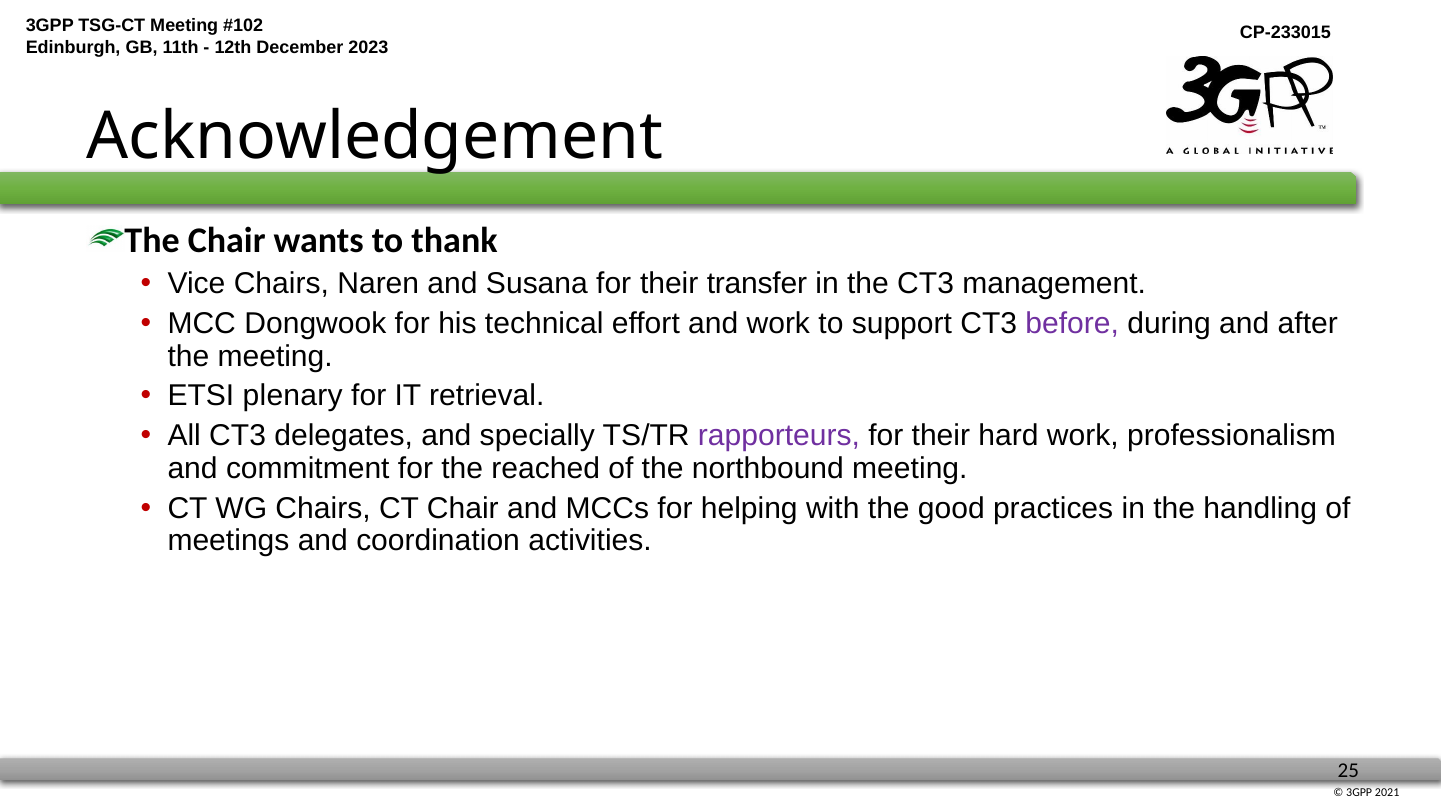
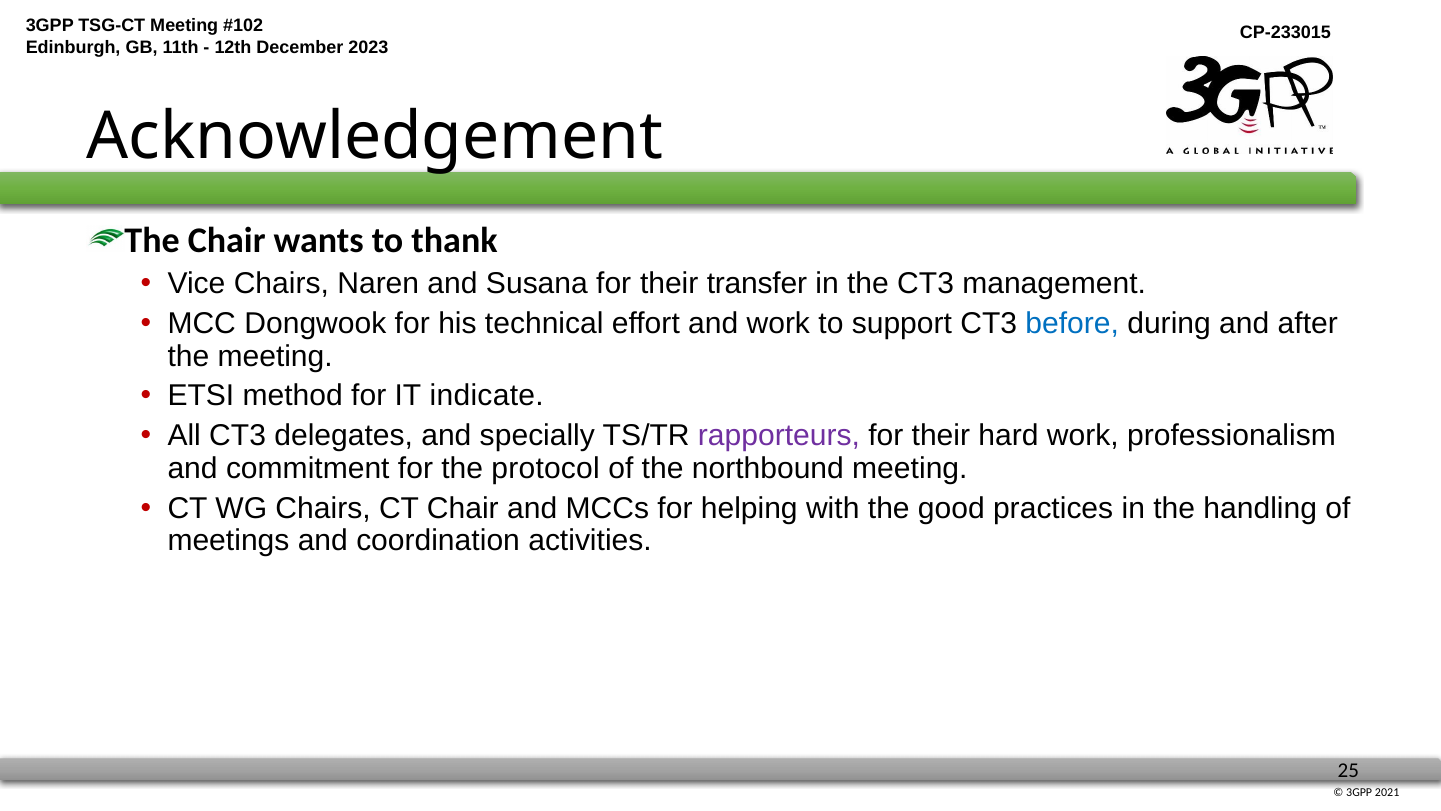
before colour: purple -> blue (1072, 323)
plenary: plenary -> method (293, 396)
retrieval: retrieval -> indicate (487, 396)
reached: reached -> protocol (546, 468)
